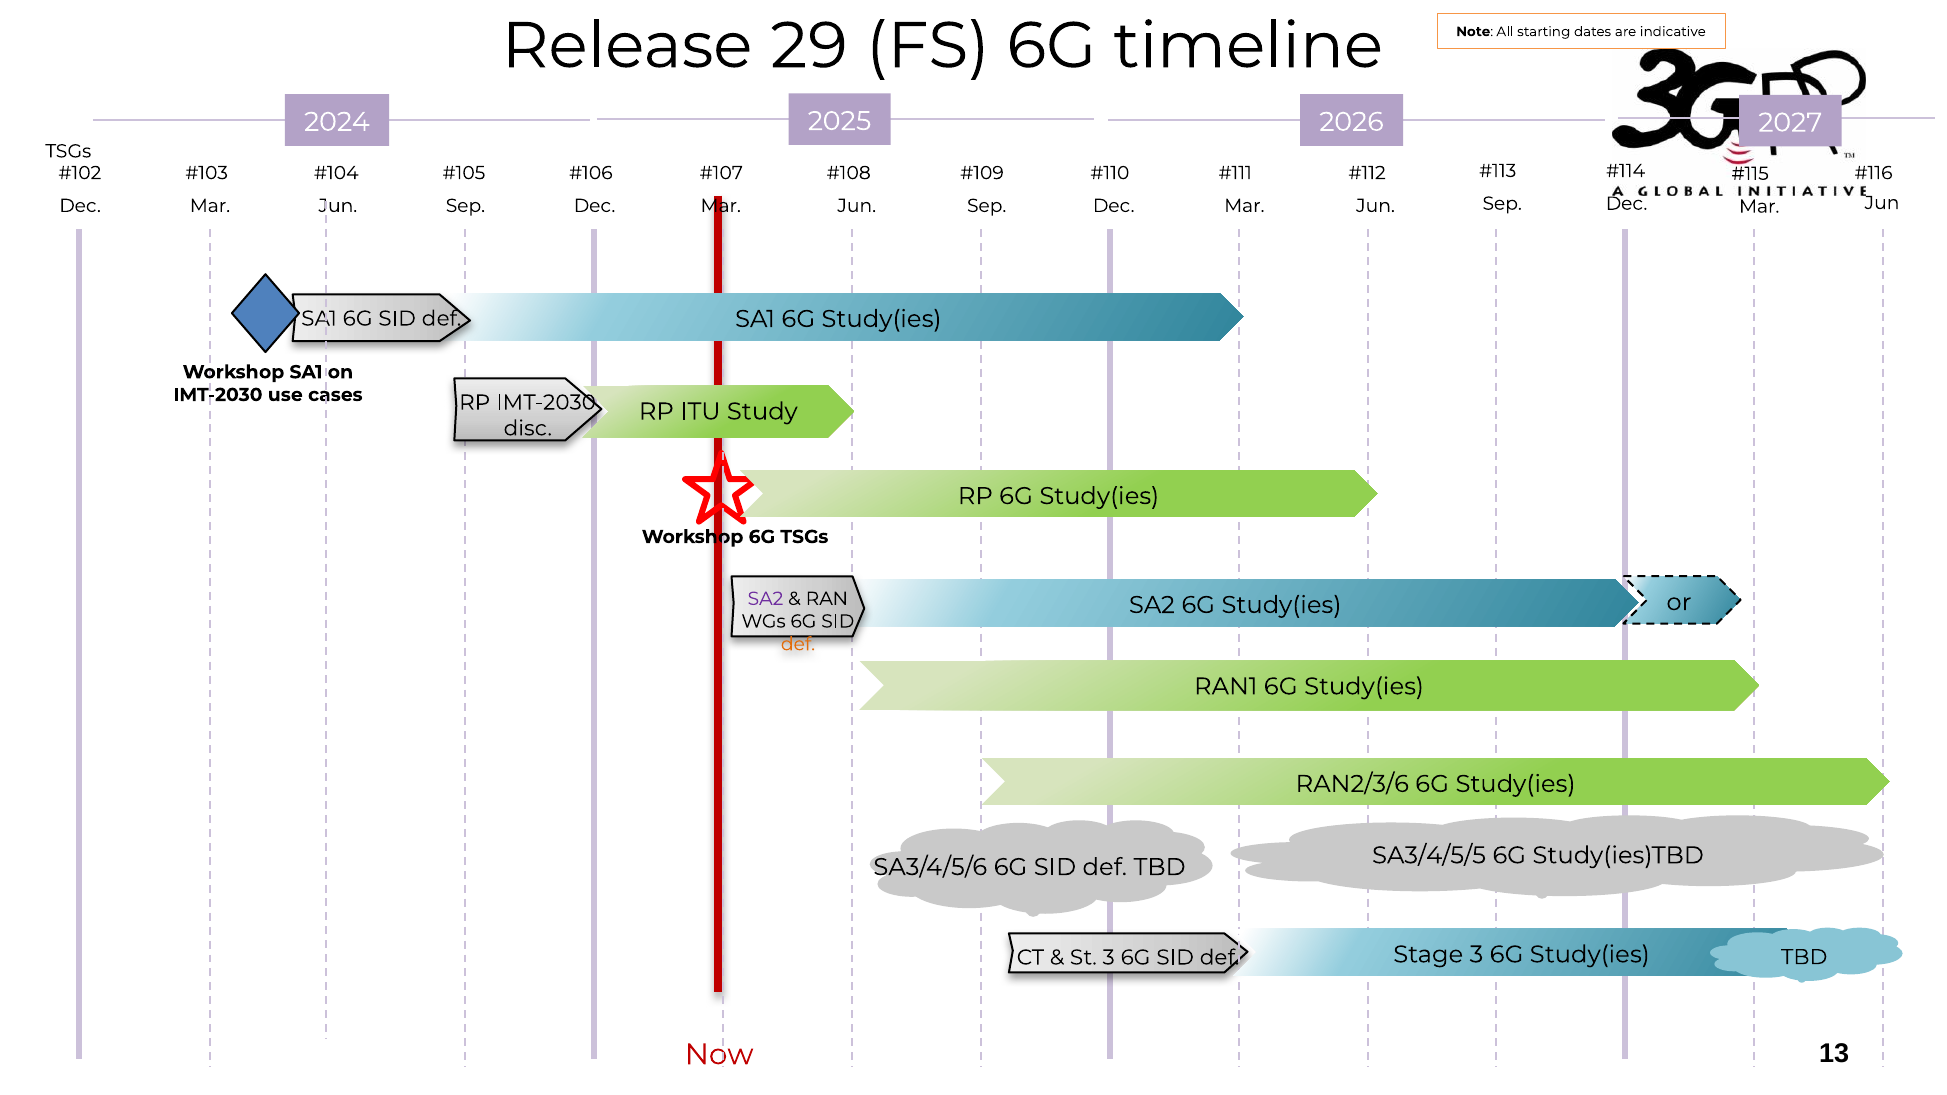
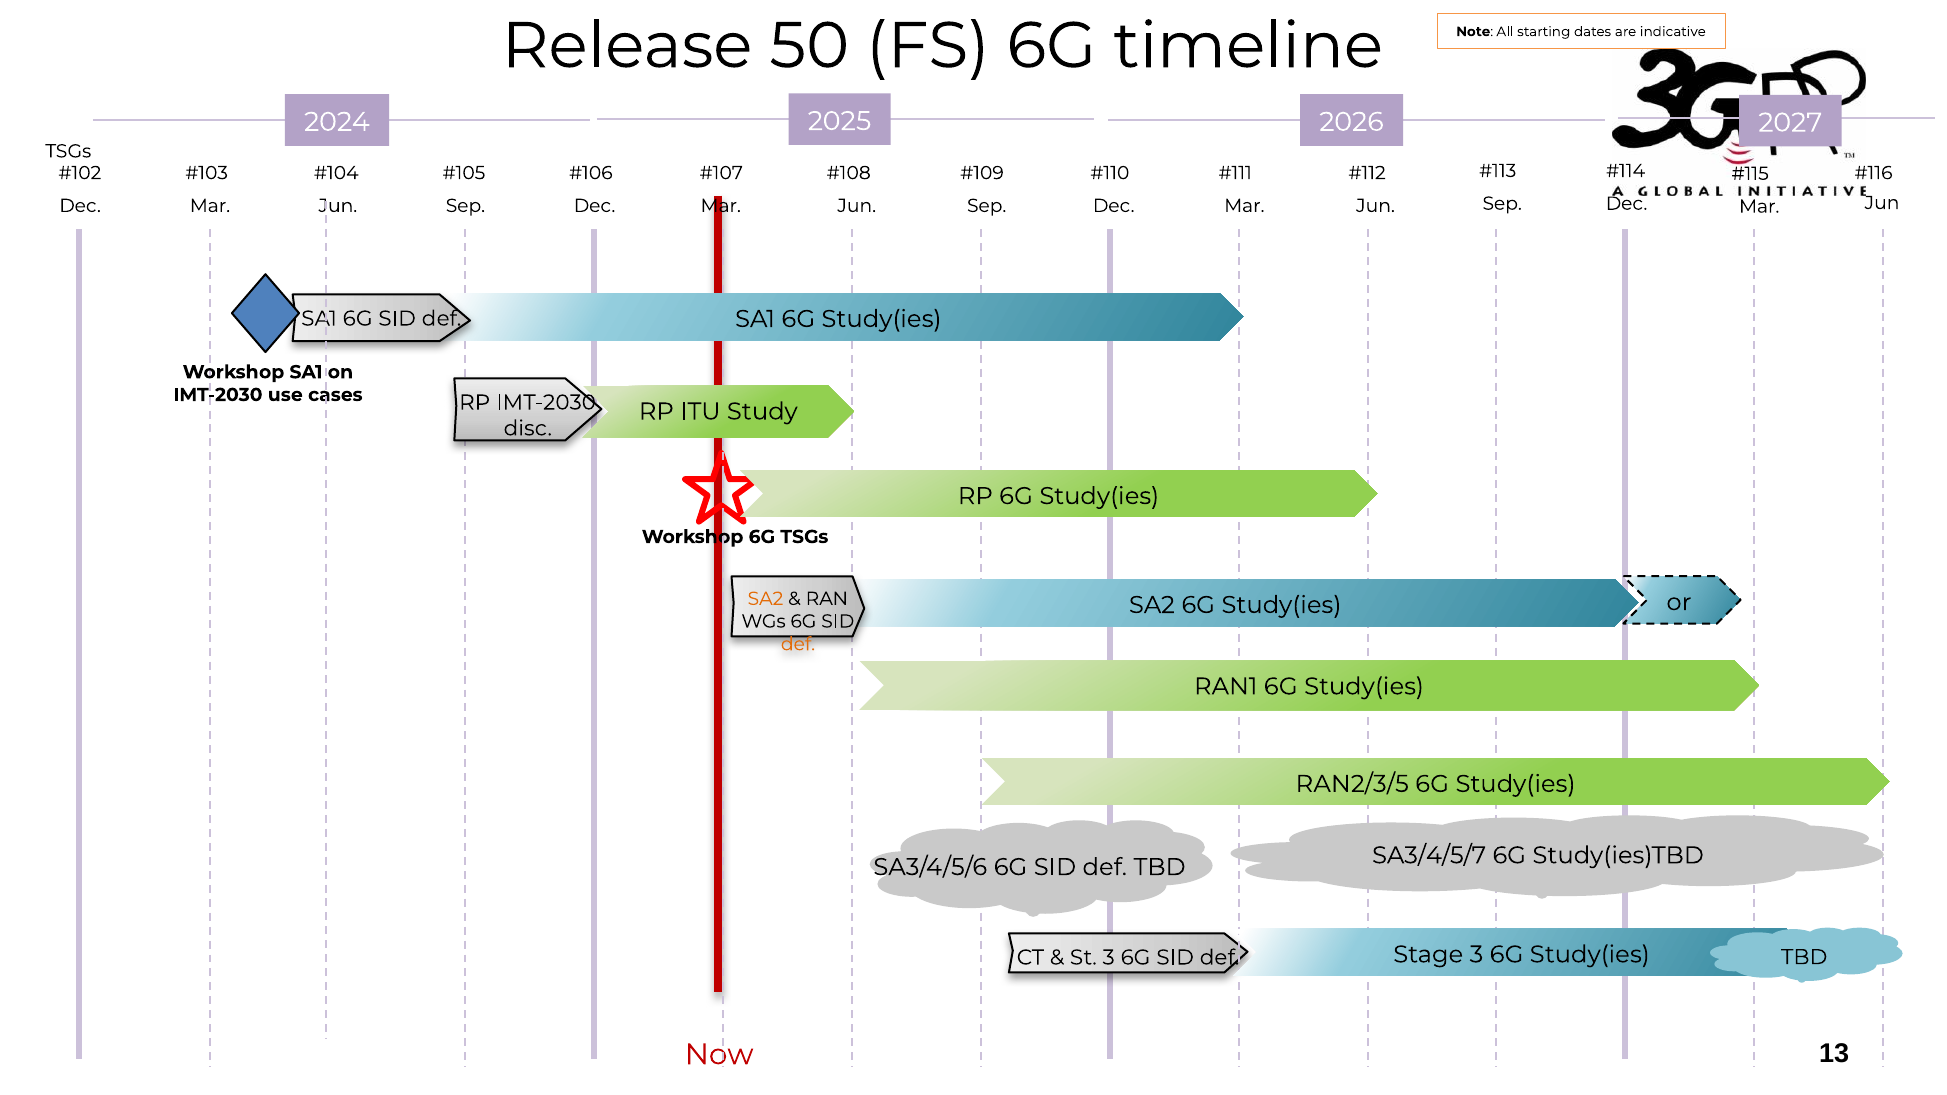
29: 29 -> 50 (809, 46)
SA2 colour: purple -> orange (765, 599)
RAN2/3/6: RAN2/3/6 -> RAN2/3/5 (1352, 784)
SA3/4/5/5: SA3/4/5/5 -> SA3/4/5/7 (1429, 856)
